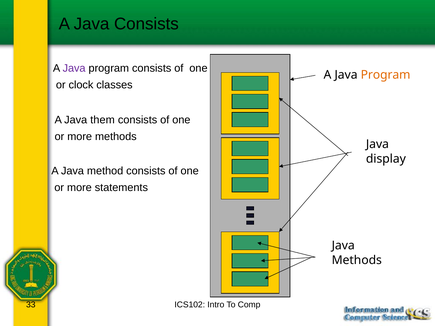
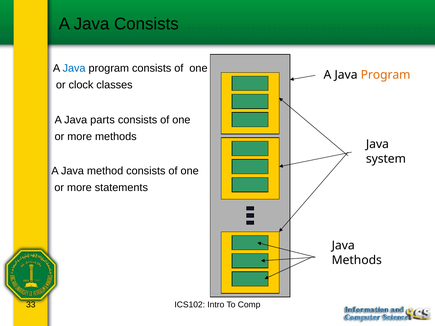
Java colour: purple -> blue (74, 68)
them: them -> parts (103, 120)
display: display -> system (386, 159)
